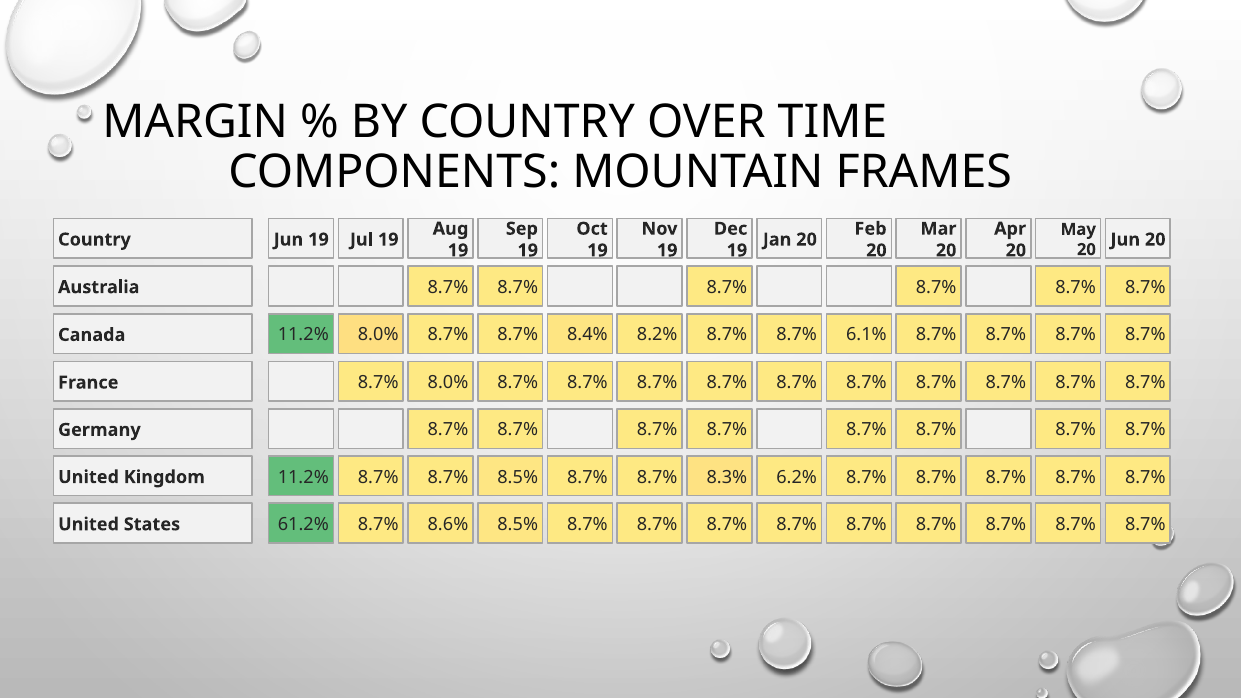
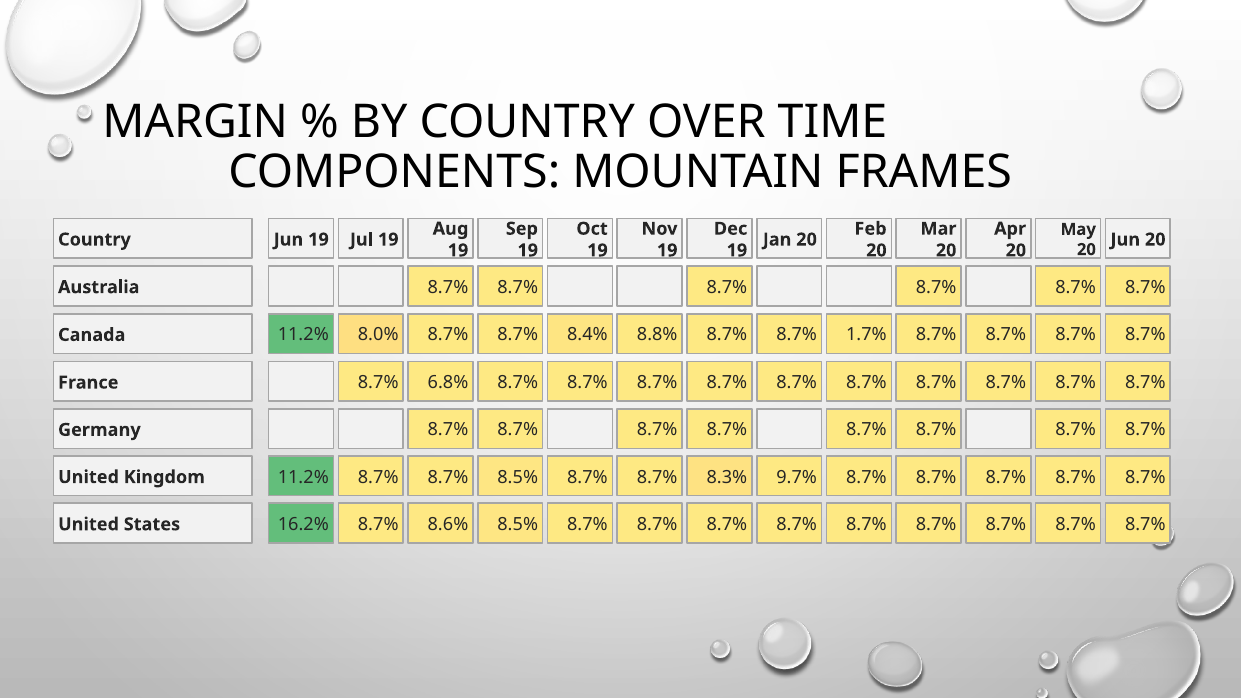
8.2%: 8.2% -> 8.8% (657, 335)
6.1%: 6.1% -> 1.7% (866, 335)
8.7% 8.0%: 8.0% -> 6.8% (448, 383)
6.2%: 6.2% -> 9.7% (797, 477)
61.2%: 61.2% -> 16.2% (303, 524)
